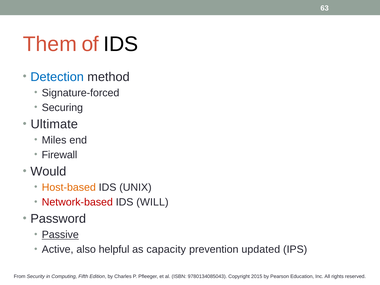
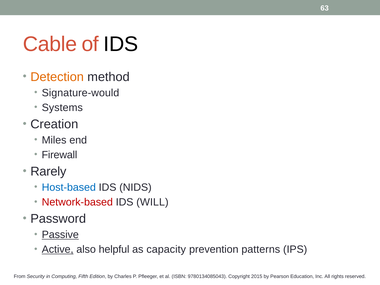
Them: Them -> Cable (50, 44)
Detection colour: blue -> orange (57, 77)
Signature-forced: Signature-forced -> Signature-would (81, 93)
Securing: Securing -> Systems (62, 108)
Ultimate: Ultimate -> Creation (54, 124)
Would: Would -> Rarely (48, 171)
Host-based colour: orange -> blue (69, 187)
UNIX: UNIX -> NIDS (135, 187)
Active underline: none -> present (58, 249)
updated: updated -> patterns (261, 249)
